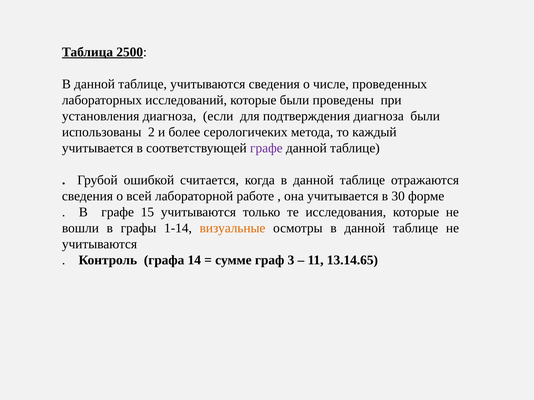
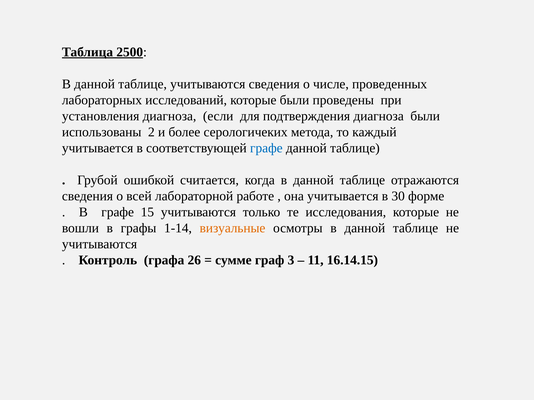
графе colour: purple -> blue (266, 148)
14: 14 -> 26 (194, 260)
13.14.65: 13.14.65 -> 16.14.15 (352, 260)
